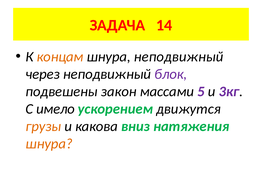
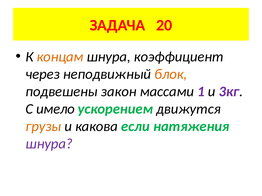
14: 14 -> 20 (164, 25)
шнура неподвижный: неподвижный -> коэффициент (179, 57)
блок colour: purple -> orange (171, 74)
5: 5 -> 1 (201, 92)
вниз: вниз -> если (135, 127)
шнура colour: orange -> purple (49, 144)
